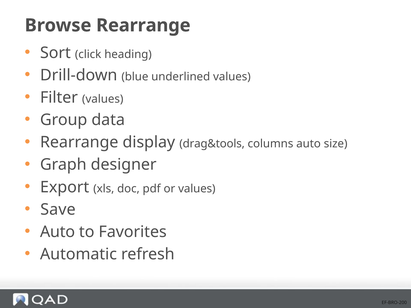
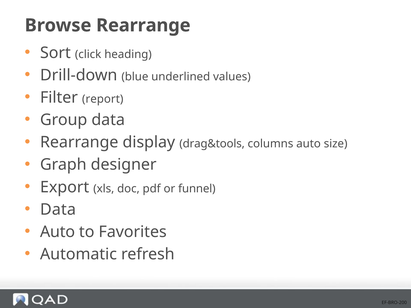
Filter values: values -> report (103, 99)
or values: values -> funnel (197, 189)
Save: Save -> Data (58, 210)
